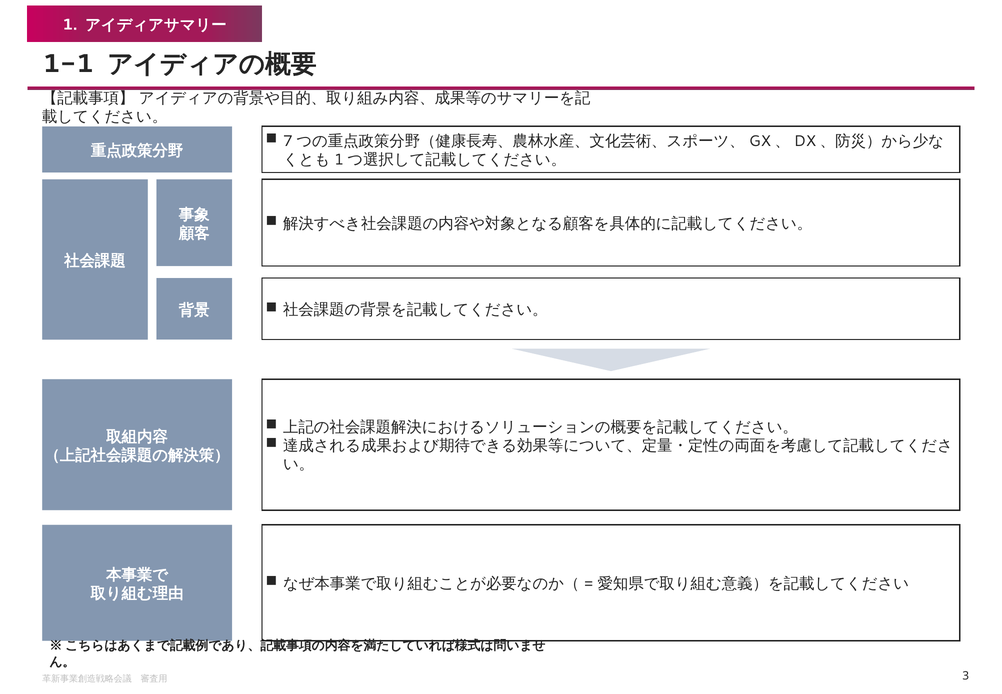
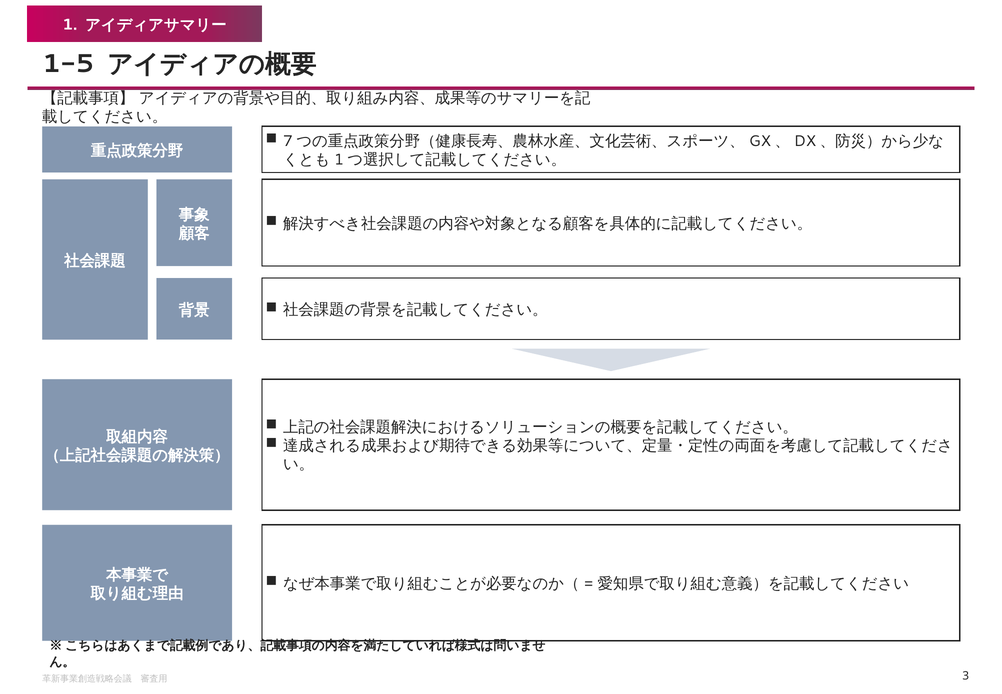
1-1: 1-1 -> 1-5 (68, 64)
